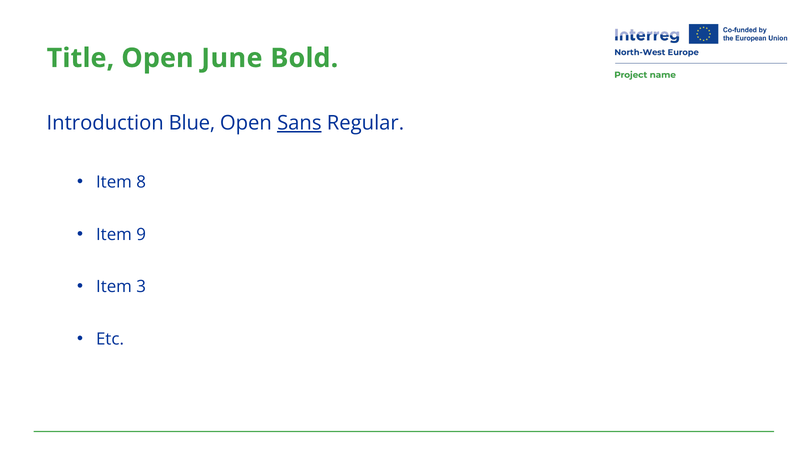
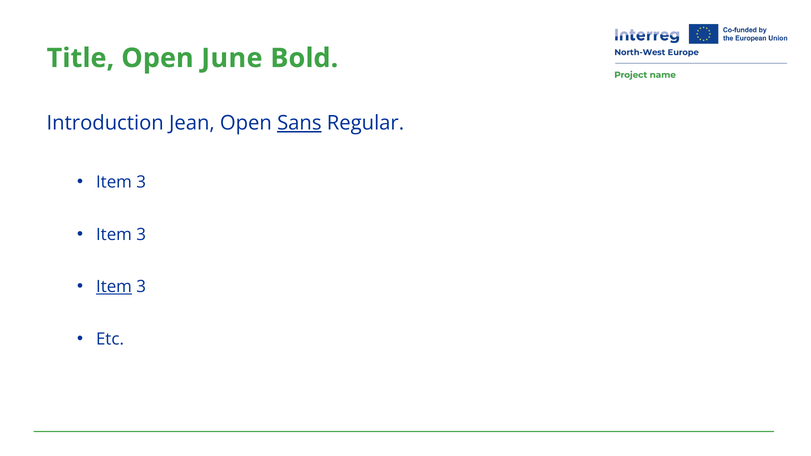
Blue: Blue -> Jean (192, 123)
8: 8 -> 3 (141, 182)
9: 9 -> 3 (141, 235)
Item underline: none -> present (114, 287)
